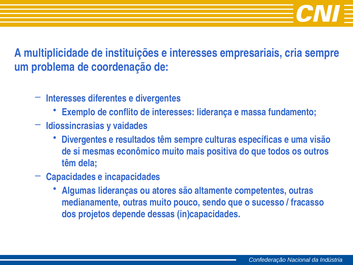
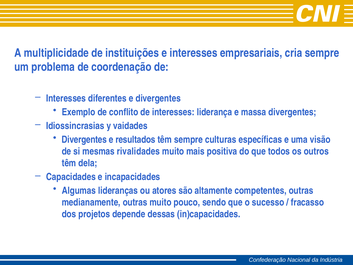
massa fundamento: fundamento -> divergentes (292, 112)
econômico: econômico -> rivalidades (138, 151)
